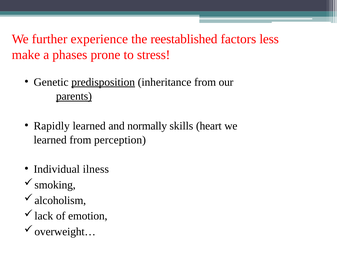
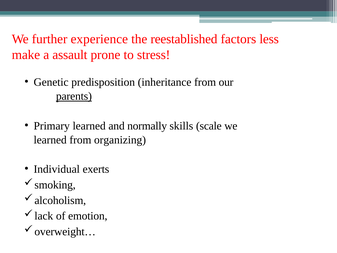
phases: phases -> assault (70, 55)
predisposition underline: present -> none (103, 82)
Rapidly: Rapidly -> Primary (52, 126)
heart: heart -> scale (209, 126)
perception: perception -> organizing (120, 140)
ilness: ilness -> exerts (96, 169)
